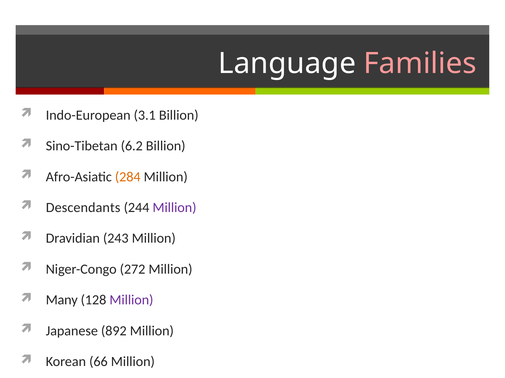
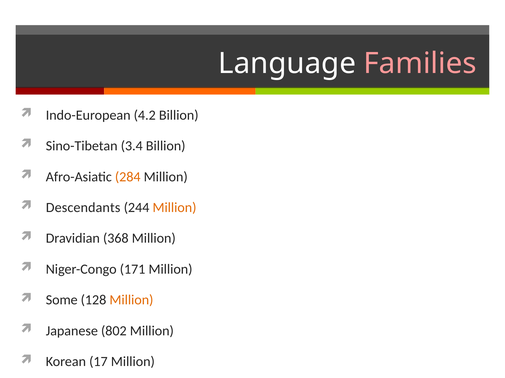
3.1: 3.1 -> 4.2 (145, 115)
6.2: 6.2 -> 3.4 (132, 146)
Million colour: purple -> orange (174, 208)
243: 243 -> 368 (116, 239)
272: 272 -> 171 (133, 270)
Many: Many -> Some (62, 301)
Million colour: purple -> orange (131, 301)
892: 892 -> 802 (114, 331)
66: 66 -> 17 (98, 362)
